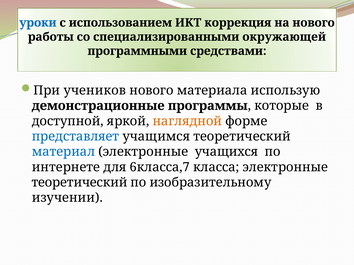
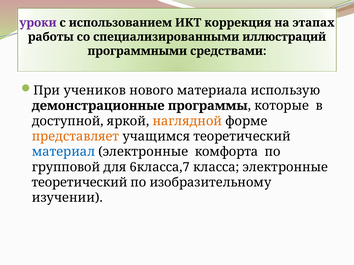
уроки colour: blue -> purple (38, 23)
на нового: нового -> этапах (314, 23)
окружающей: окружающей -> иллюстраций (284, 37)
представляет colour: blue -> orange (76, 137)
учащихся: учащихся -> комфорта (226, 152)
интернете: интернете -> групповой (66, 167)
